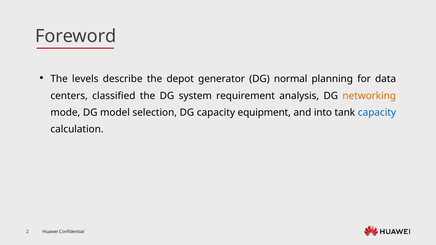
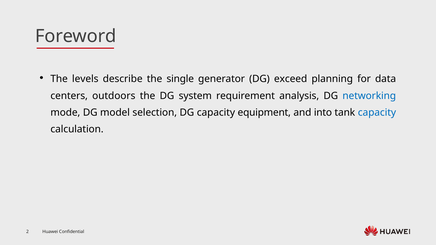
depot: depot -> single (180, 79)
normal: normal -> exceed (291, 79)
classified: classified -> outdoors (114, 96)
networking colour: orange -> blue (369, 96)
